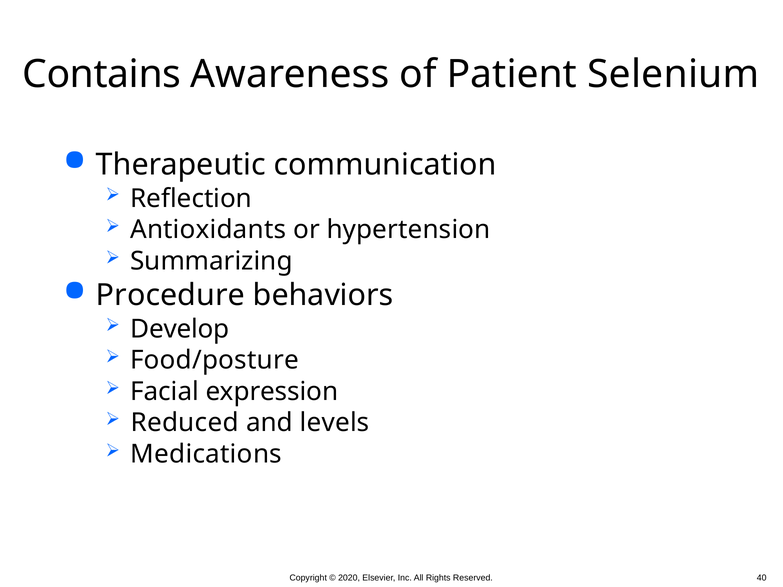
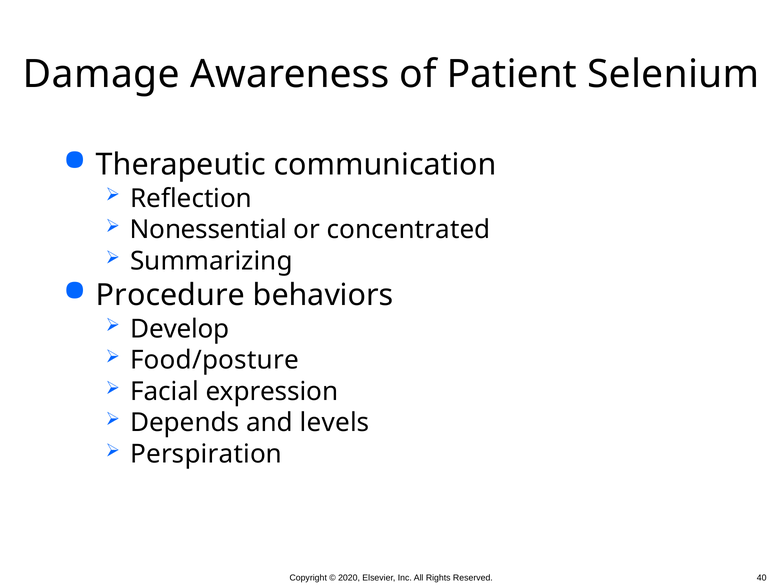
Contains: Contains -> Damage (101, 75)
Antioxidants: Antioxidants -> Nonessential (208, 230)
hypertension: hypertension -> concentrated (409, 230)
Reduced: Reduced -> Depends (185, 423)
Medications: Medications -> Perspiration (206, 454)
